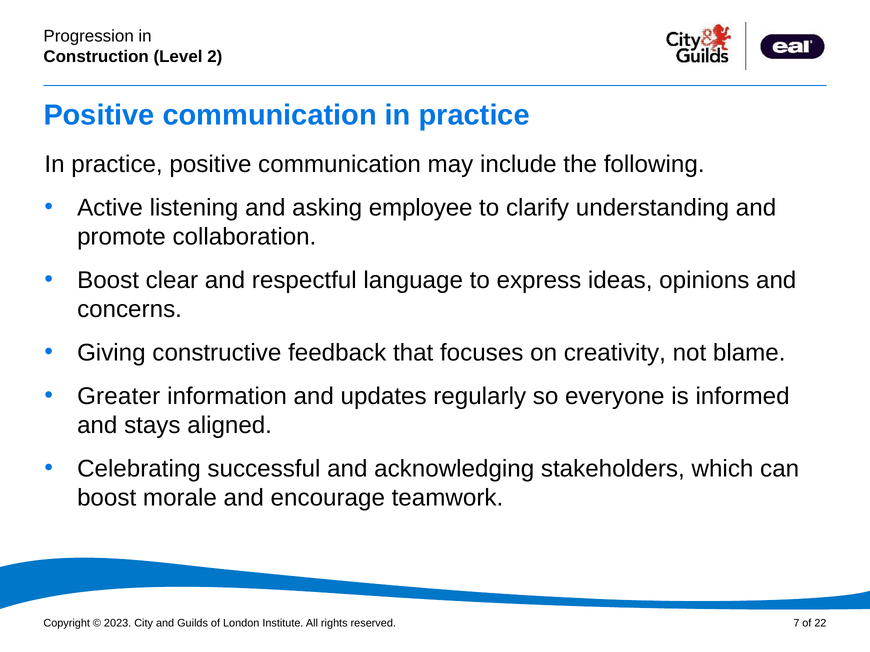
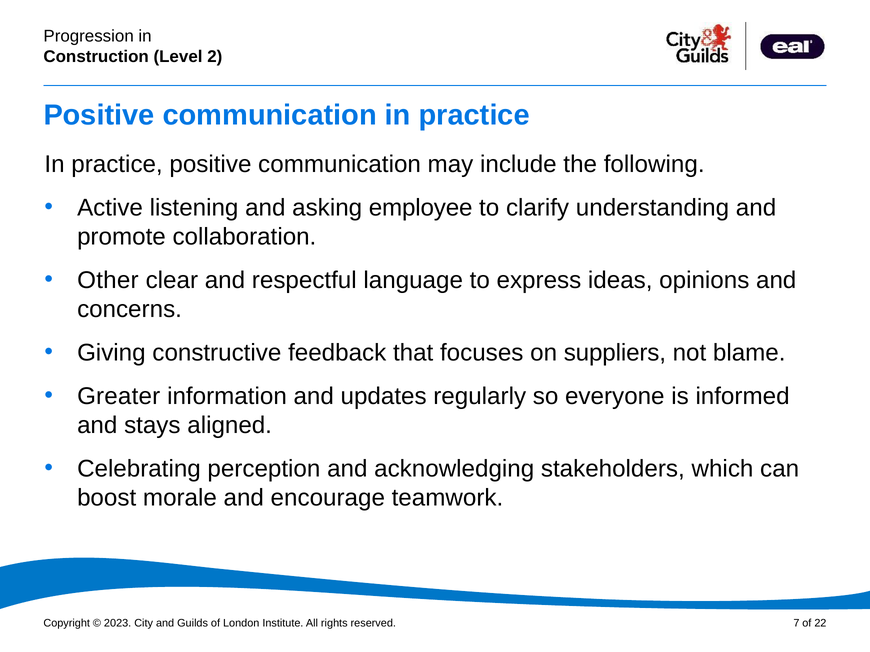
Boost: Boost -> Other (108, 280)
creativity: creativity -> suppliers (615, 353)
successful: successful -> perception (264, 469)
